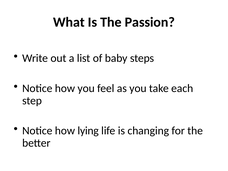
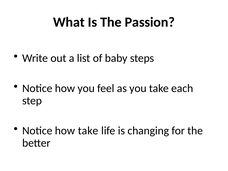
how lying: lying -> take (88, 131)
